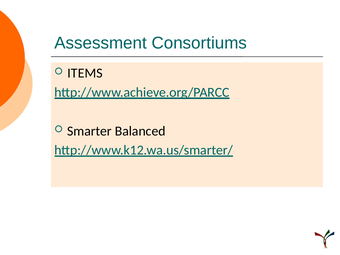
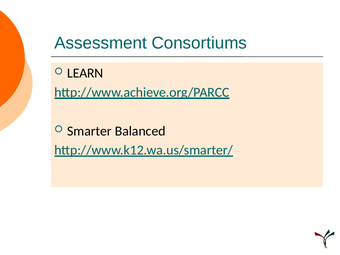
ITEMS: ITEMS -> LEARN (85, 73)
